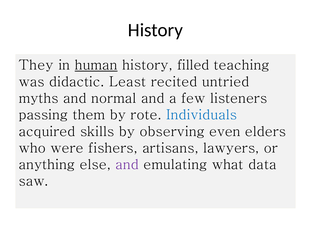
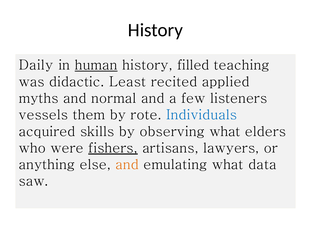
They: They -> Daily (36, 65)
untried: untried -> applied (226, 82)
passing: passing -> vessels (43, 115)
observing even: even -> what (225, 132)
fishers underline: none -> present (113, 148)
and colour: purple -> orange (127, 165)
